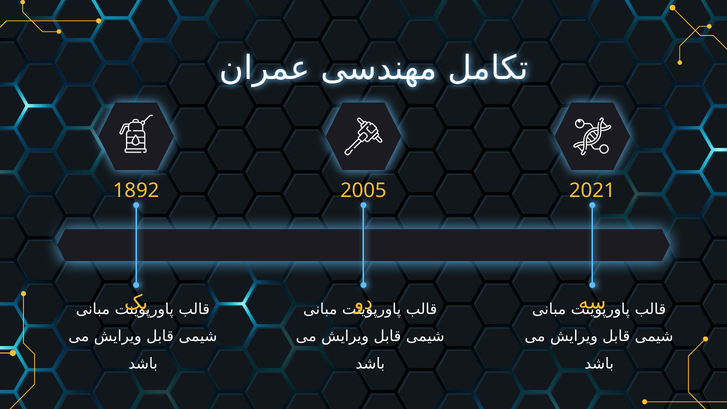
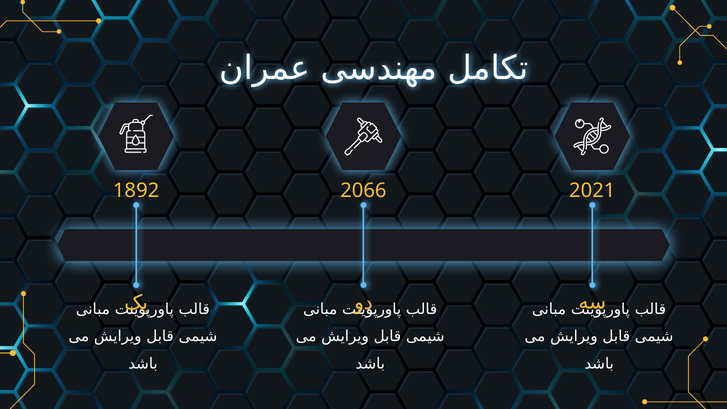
2005: 2005 -> 2066 (363, 191)
